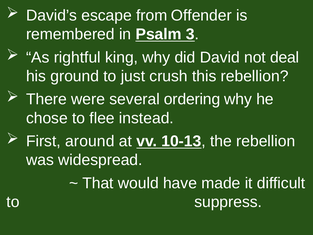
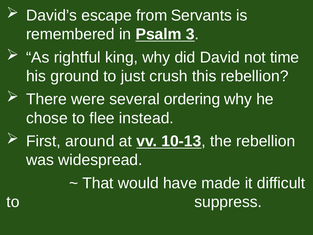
Offender: Offender -> Servants (201, 15)
deal: deal -> time (285, 57)
